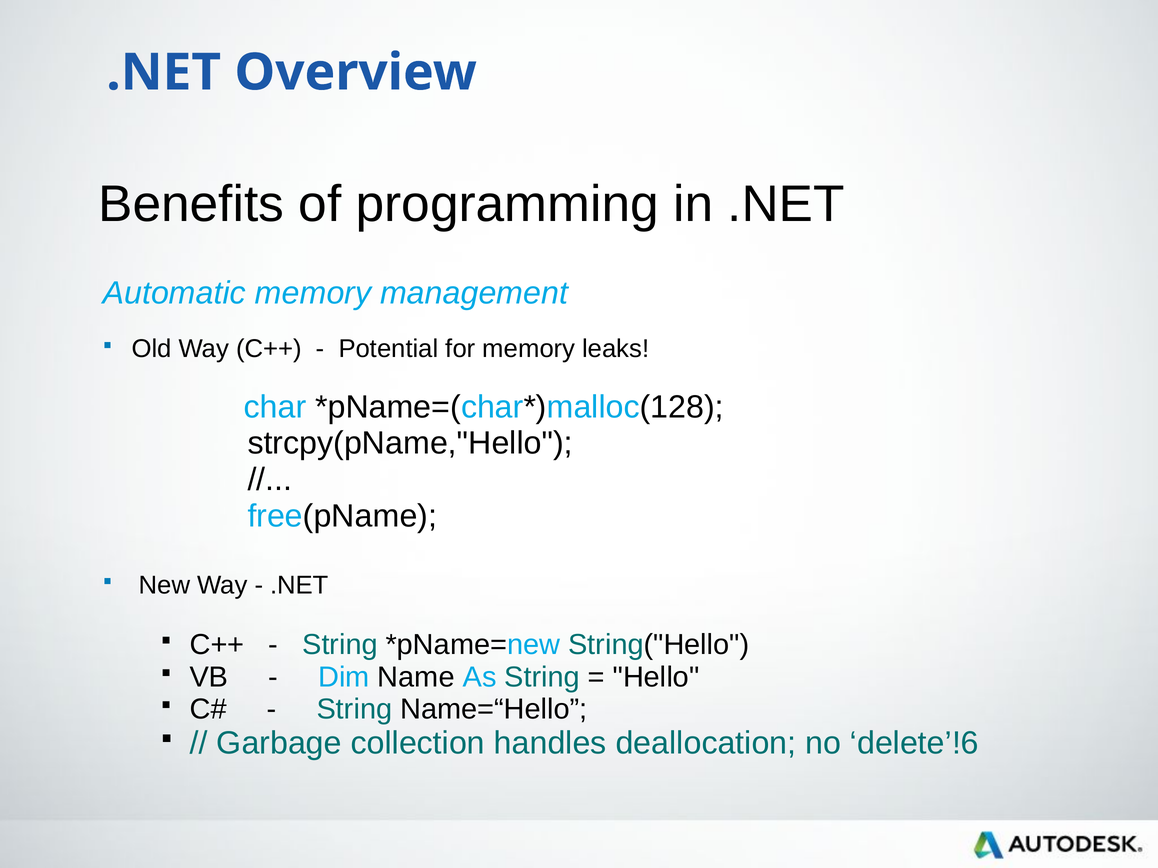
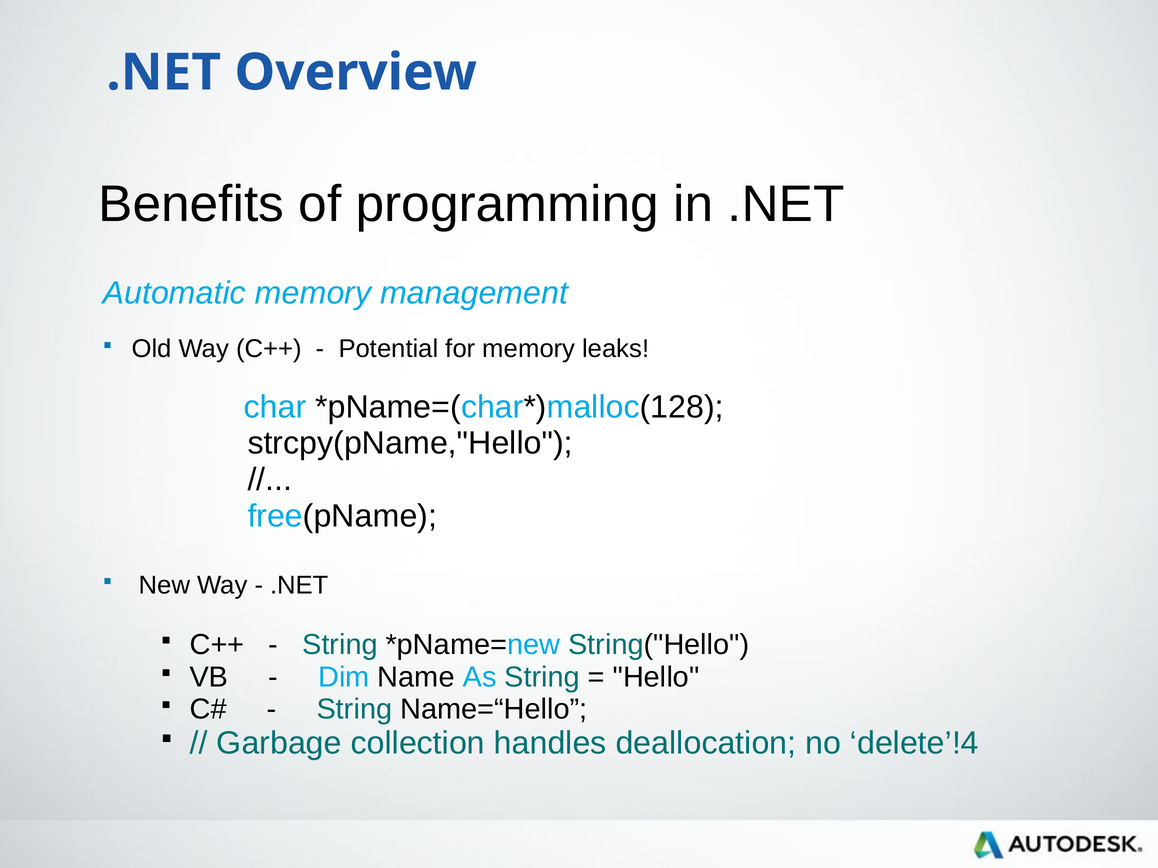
delete’!6: delete’!6 -> delete’!4 (914, 744)
